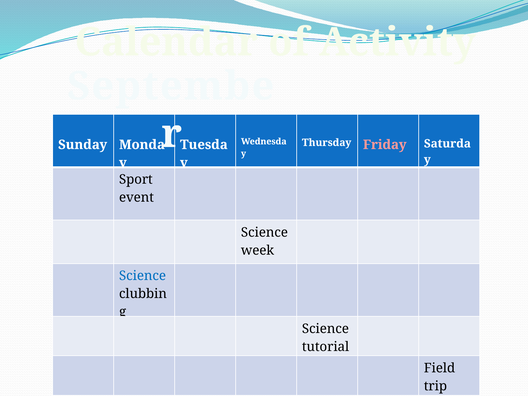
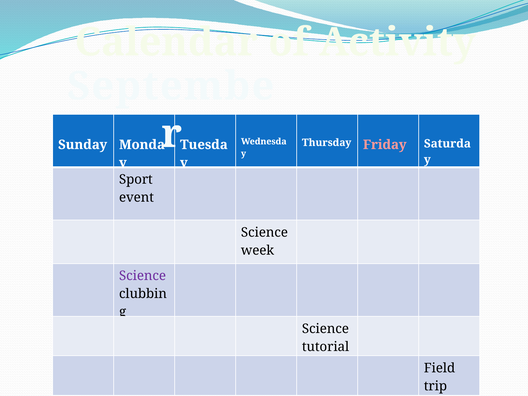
Science colour: blue -> purple (143, 276)
